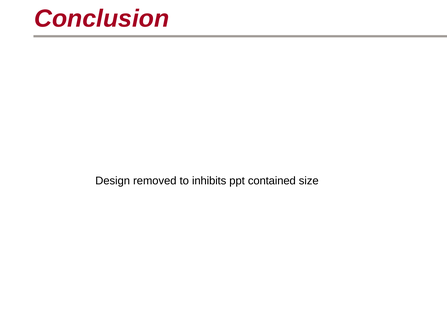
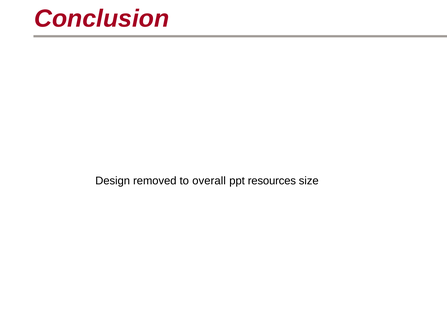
inhibits: inhibits -> overall (209, 181)
contained: contained -> resources (272, 181)
